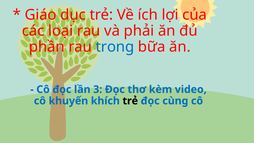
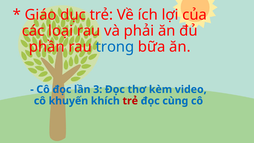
trẻ colour: black -> red (130, 101)
